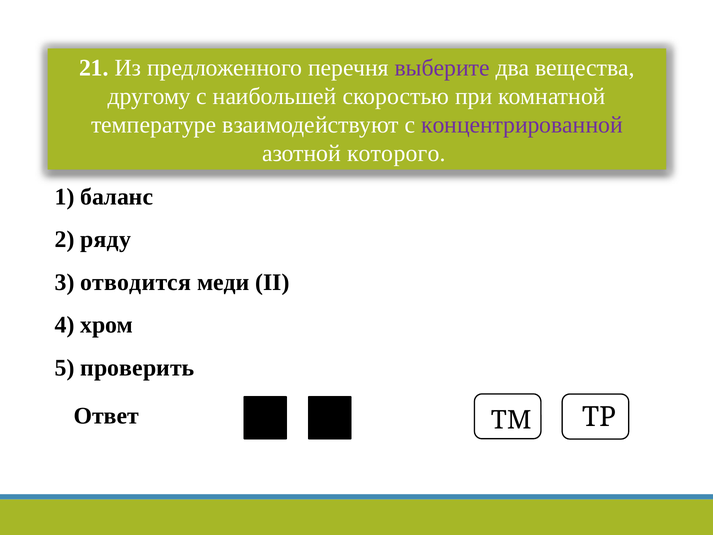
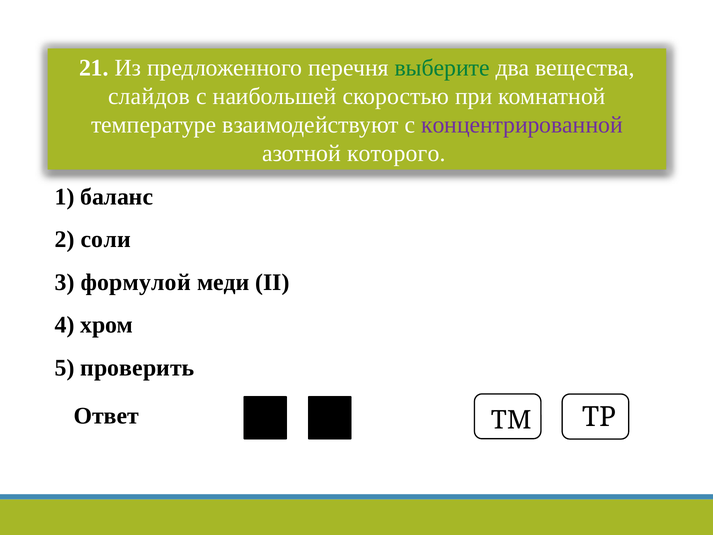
выберите colour: purple -> green (442, 68)
другому: другому -> слайдов (149, 96)
ряду: ряду -> соли (106, 239)
отводится: отводится -> формулой (136, 282)
